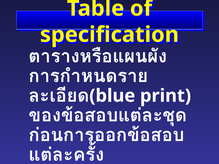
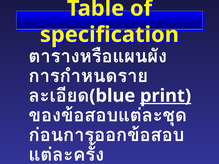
print underline: none -> present (166, 96)
